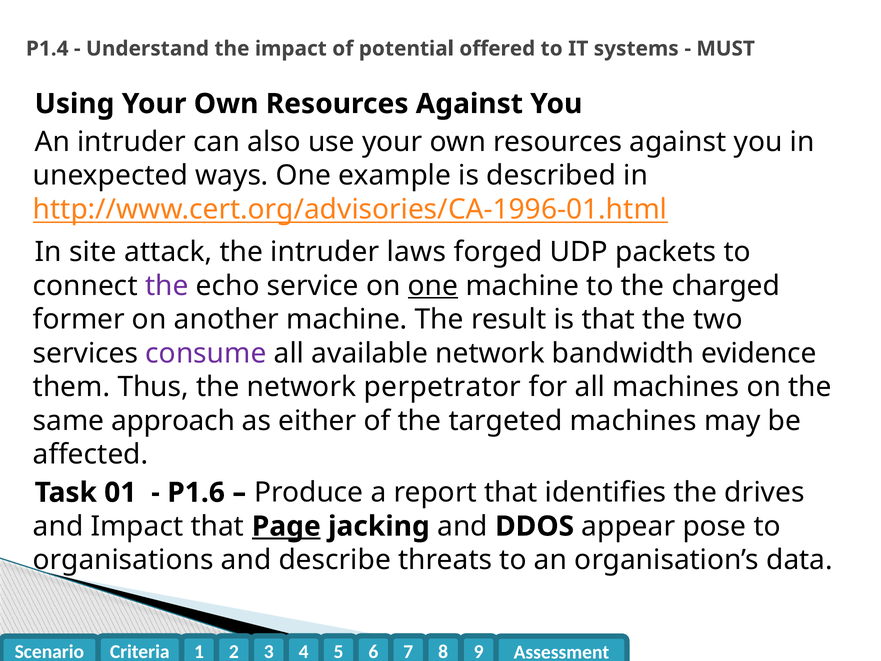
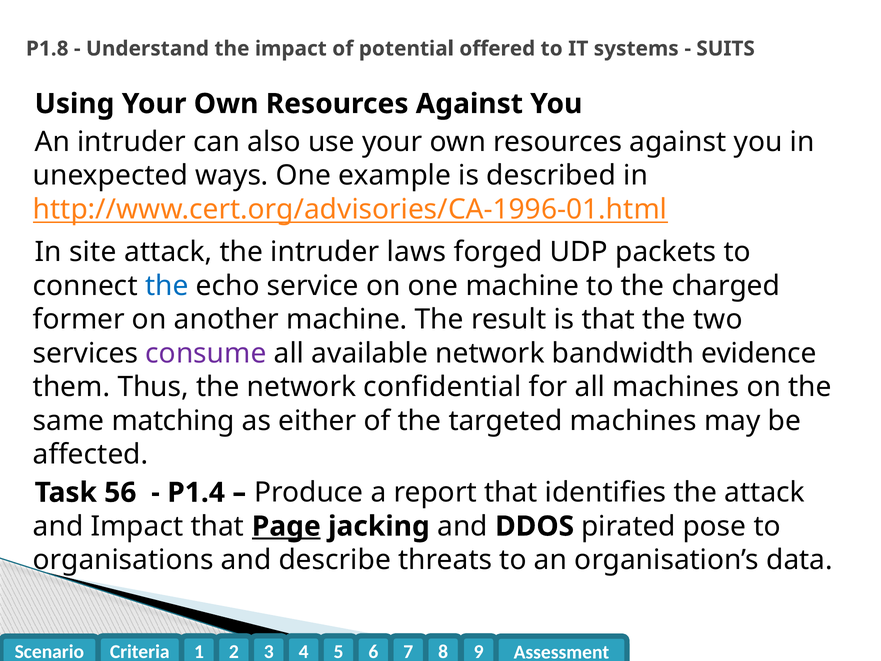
P1.4: P1.4 -> P1.8 (47, 49)
MUST: MUST -> SUITS (726, 49)
the colour: purple -> blue (167, 286)
one underline: present -> none (433, 286)
perpetrator: perpetrator -> confidential (442, 387)
approach: approach -> matching (173, 421)
01: 01 -> 56 (120, 492)
P1.6: P1.6 -> P1.4 (196, 492)
the drives: drives -> attack (765, 492)
appear: appear -> pirated (628, 526)
